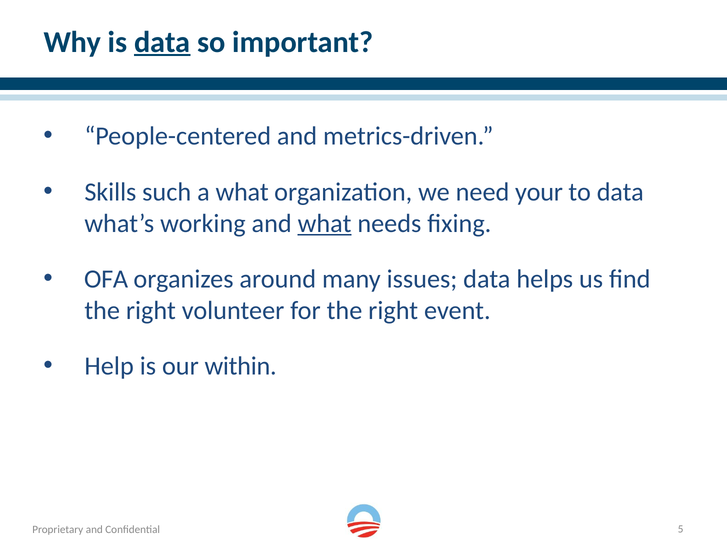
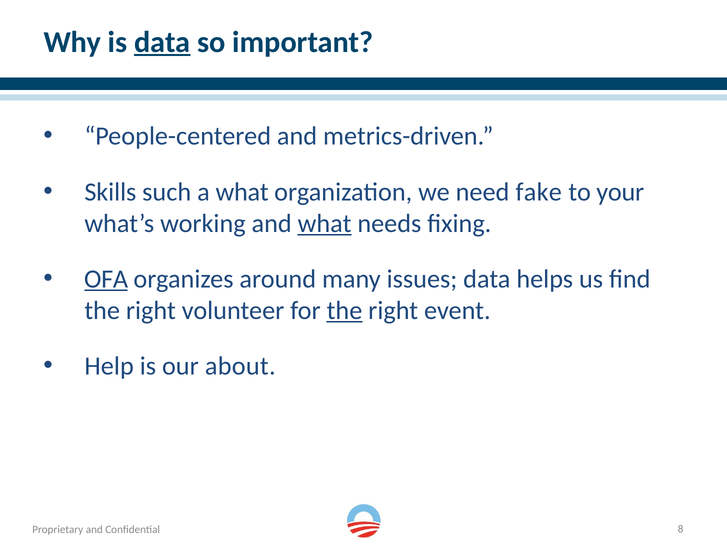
your: your -> fake (539, 192)
to data: data -> your (620, 192)
OFA underline: none -> present (106, 279)
the underline: none -> present (345, 311)
within: within -> about (240, 366)
5: 5 -> 8 (681, 529)
